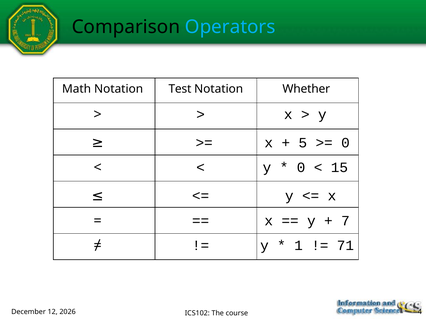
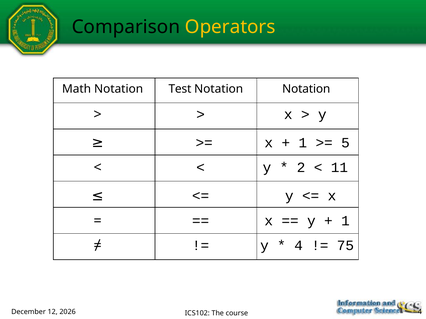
Operators colour: light blue -> yellow (230, 27)
Notation Whether: Whether -> Notation (306, 89)
5: 5 -> 1 (303, 143)
0: 0 -> 5 (345, 143)
0: 0 -> 2 (301, 168)
15: 15 -> 11 (339, 168)
7: 7 -> 1 (345, 221)
1: 1 -> 4 (299, 246)
71: 71 -> 75 (345, 246)
